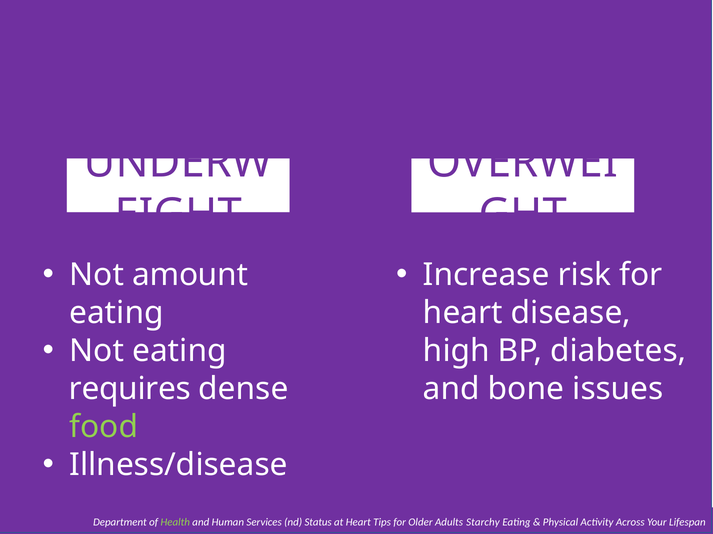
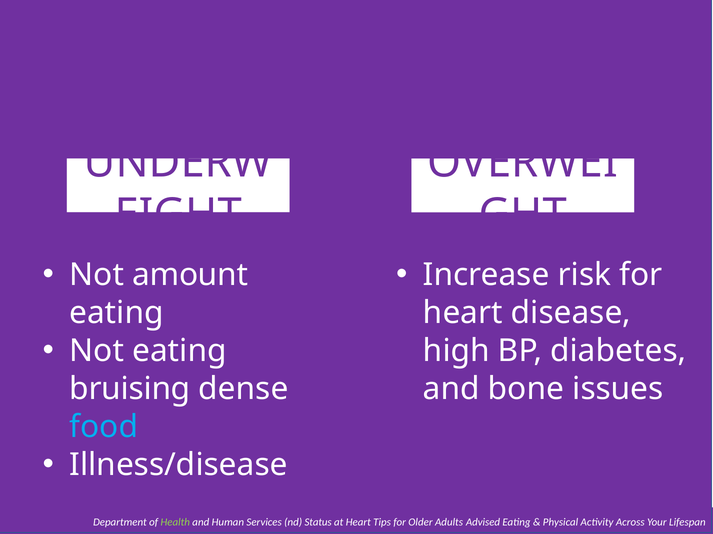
requires: requires -> bruising (130, 389)
food colour: light green -> light blue (104, 428)
Starchy: Starchy -> Advised (483, 523)
